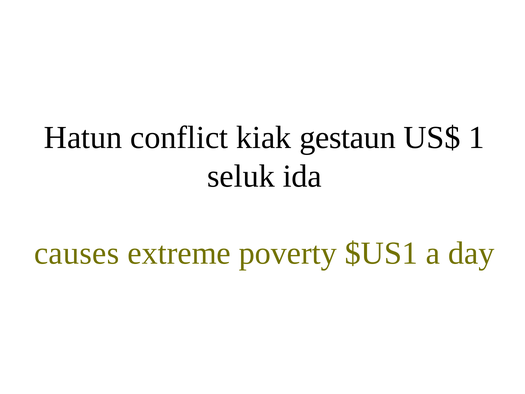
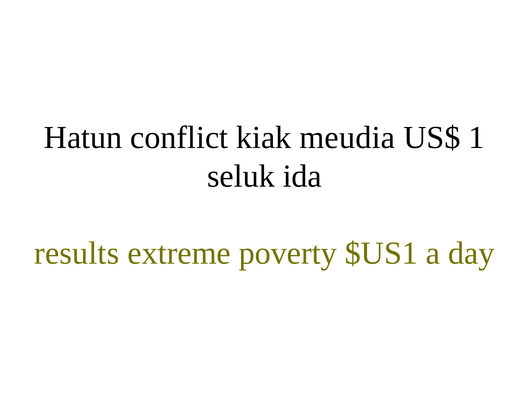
gestaun: gestaun -> meudia (347, 138)
causes: causes -> results (77, 253)
